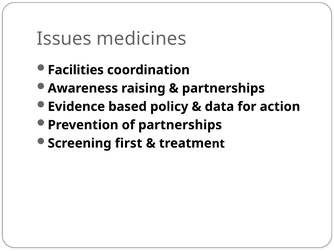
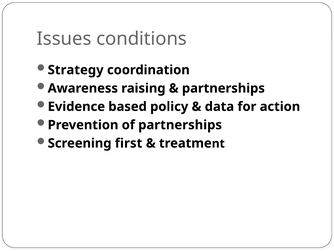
medicines: medicines -> conditions (142, 39)
Facilities: Facilities -> Strategy (76, 70)
